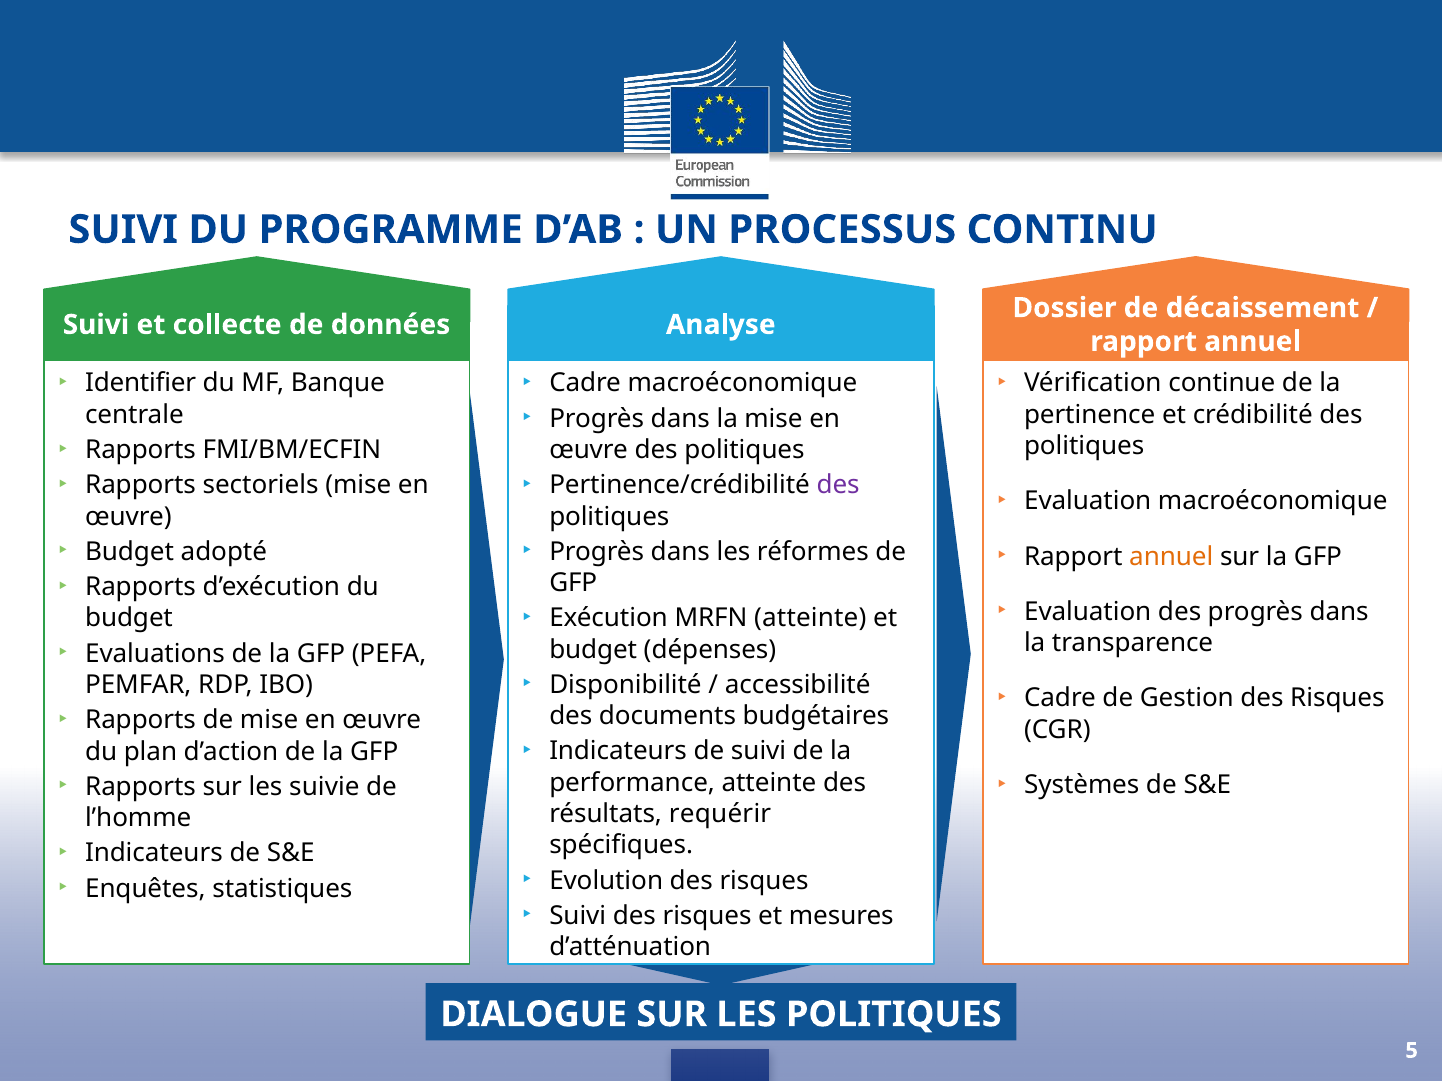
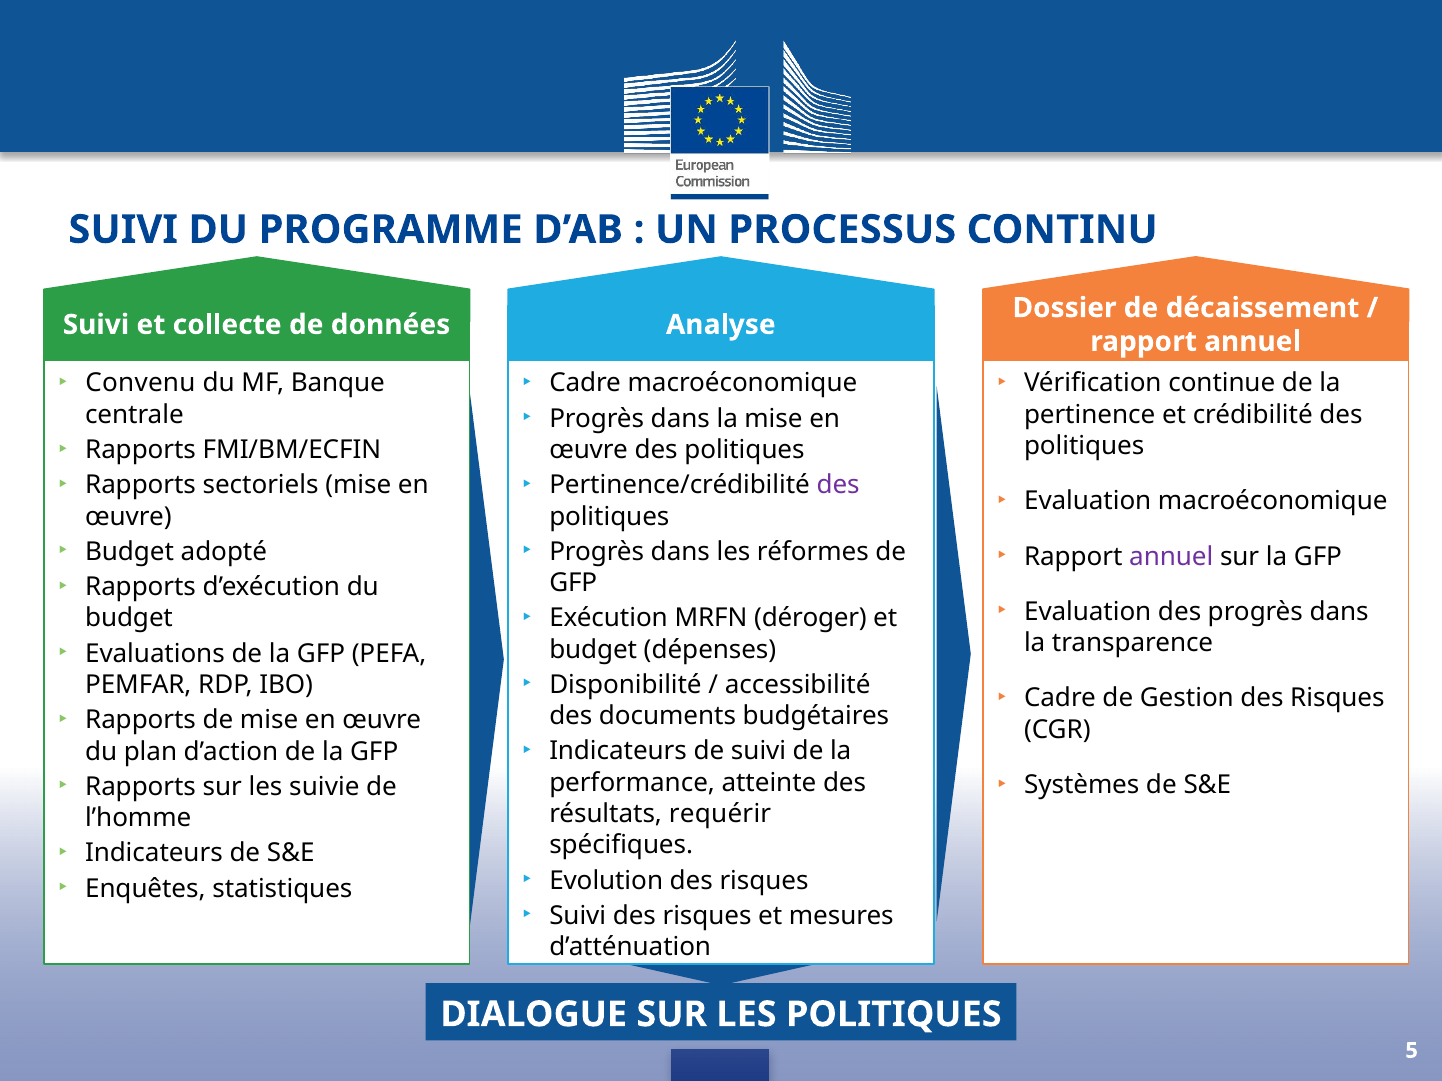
Identifier: Identifier -> Convenu (140, 384)
annuel colour: orange -> purple (1171, 557)
MRFN atteinte: atteinte -> déroger (810, 619)
